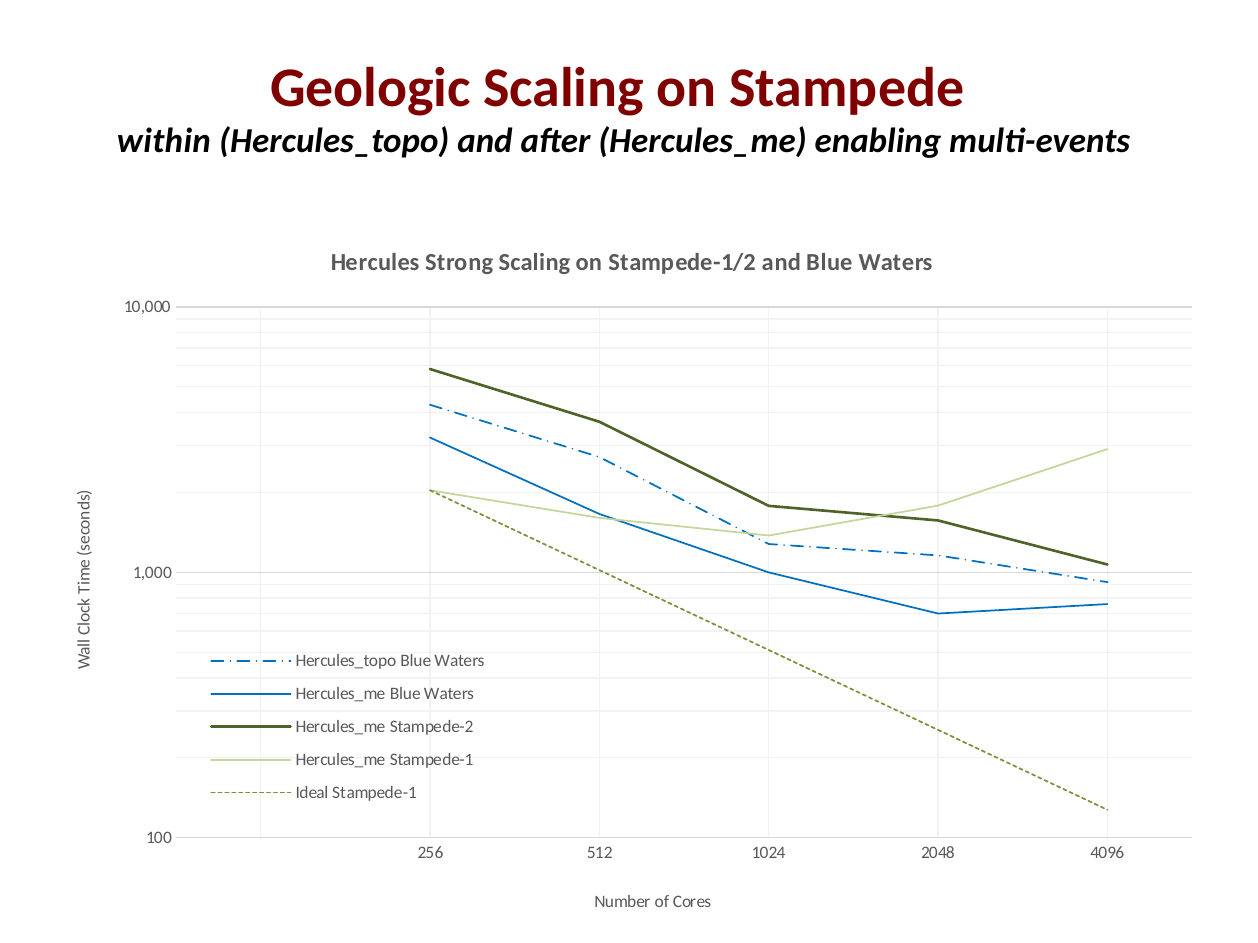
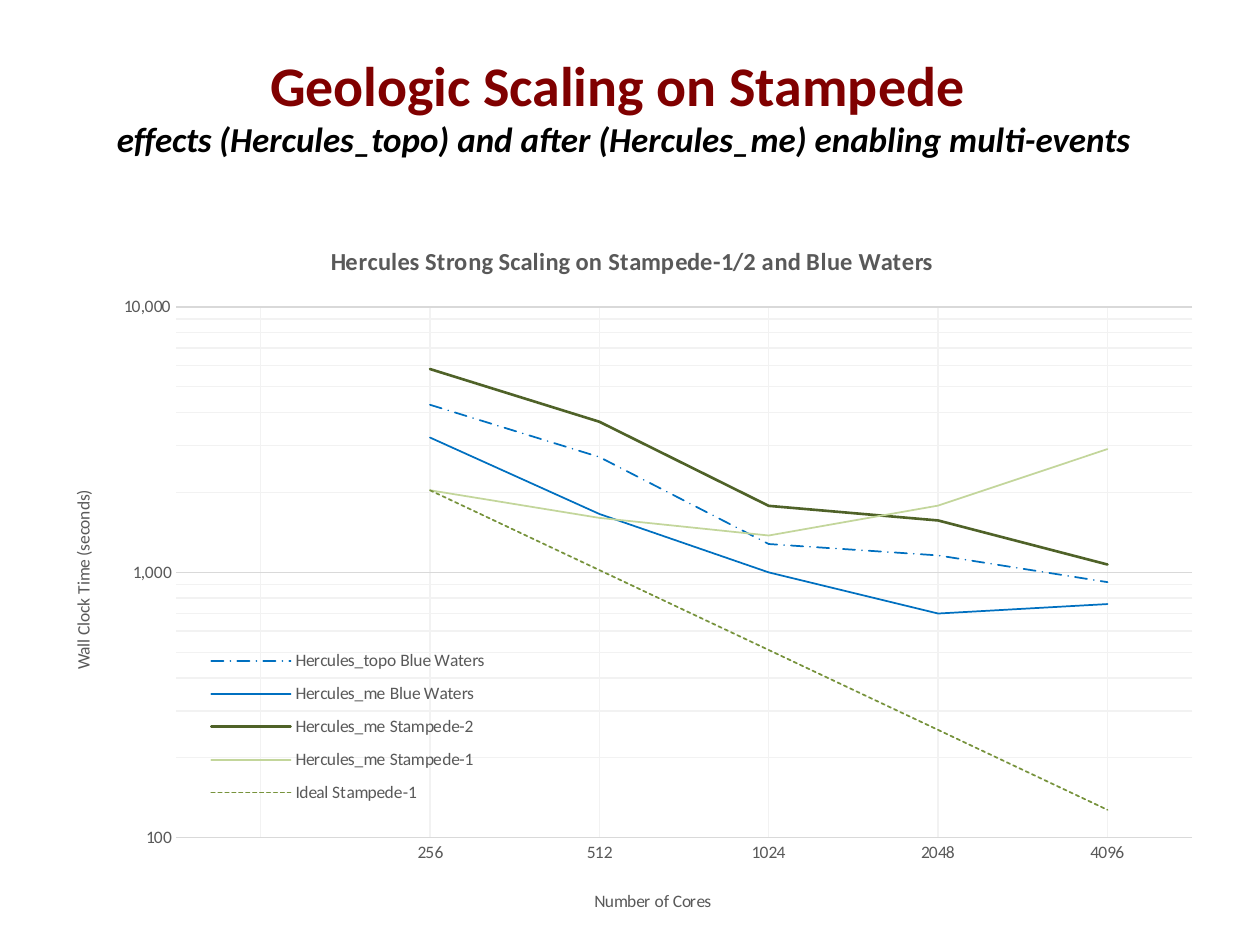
within: within -> effects (164, 141)
